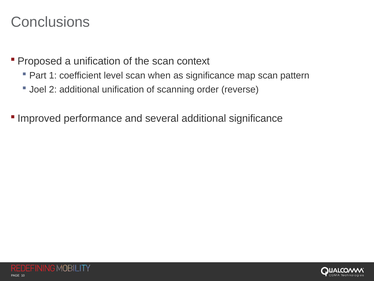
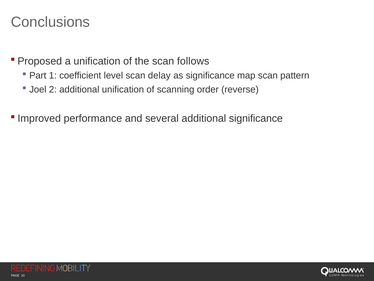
context: context -> follows (193, 61)
when: when -> delay (159, 76)
